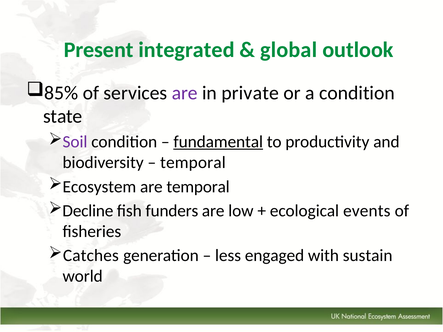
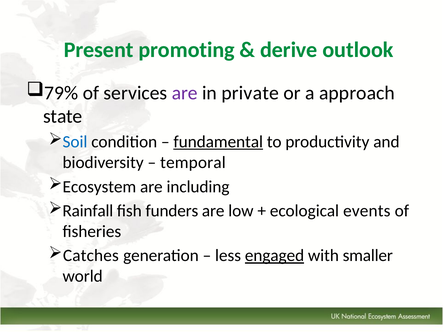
integrated: integrated -> promoting (187, 50)
global: global -> derive (289, 50)
85%: 85% -> 79% (61, 93)
a condition: condition -> approach (357, 93)
Soil colour: purple -> blue (75, 142)
are temporal: temporal -> including (198, 187)
Decline: Decline -> Rainfall (88, 211)
engaged underline: none -> present (275, 256)
sustain: sustain -> smaller (368, 256)
